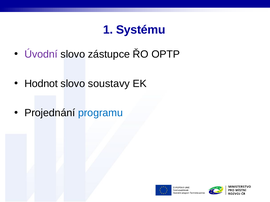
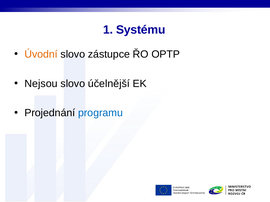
Úvodní colour: purple -> orange (41, 54)
Hodnot: Hodnot -> Nejsou (41, 84)
soustavy: soustavy -> účelnější (109, 84)
